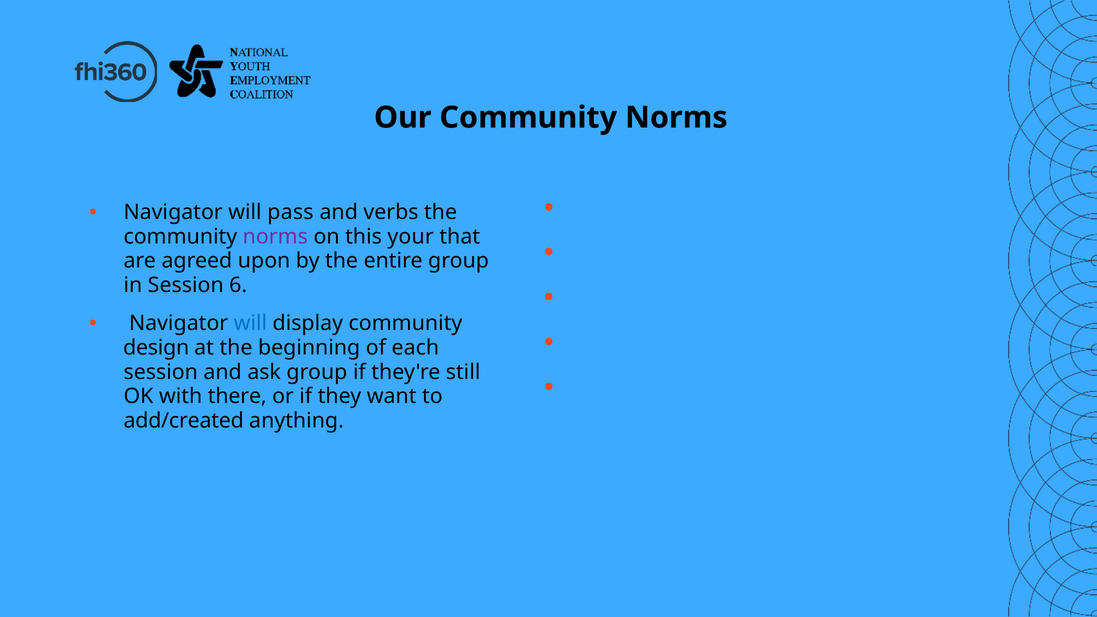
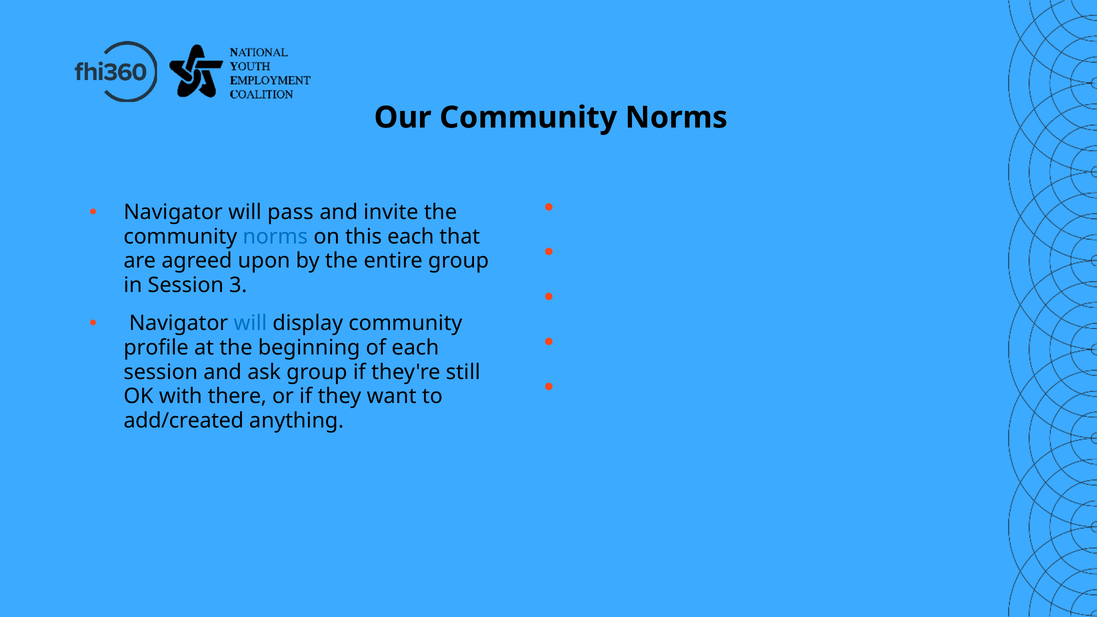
verbs: verbs -> invite (391, 212)
norms colour: purple -> blue (275, 237)
this your: your -> each (411, 237)
6: 6 -> 3 (238, 285)
design: design -> profile (156, 348)
